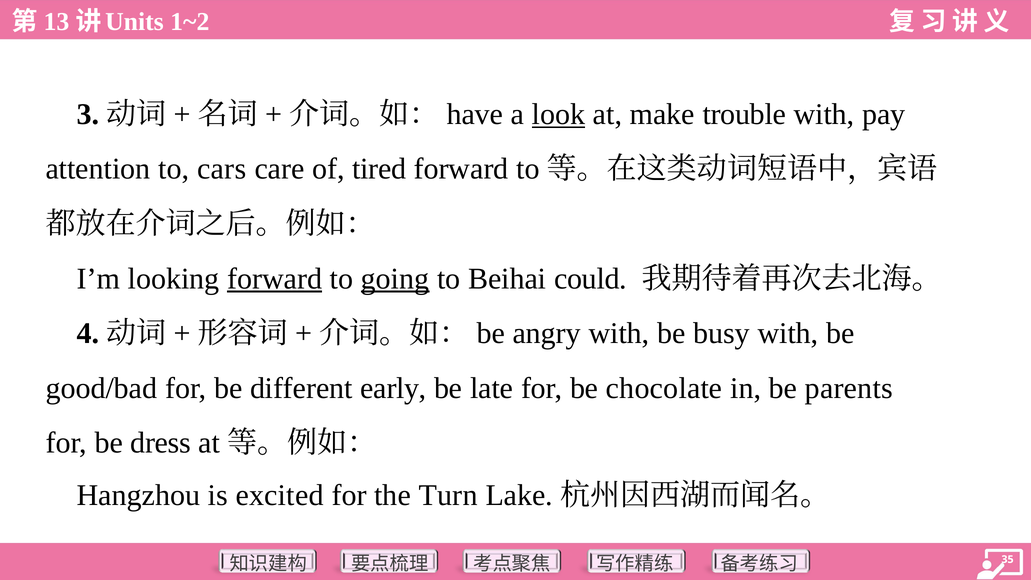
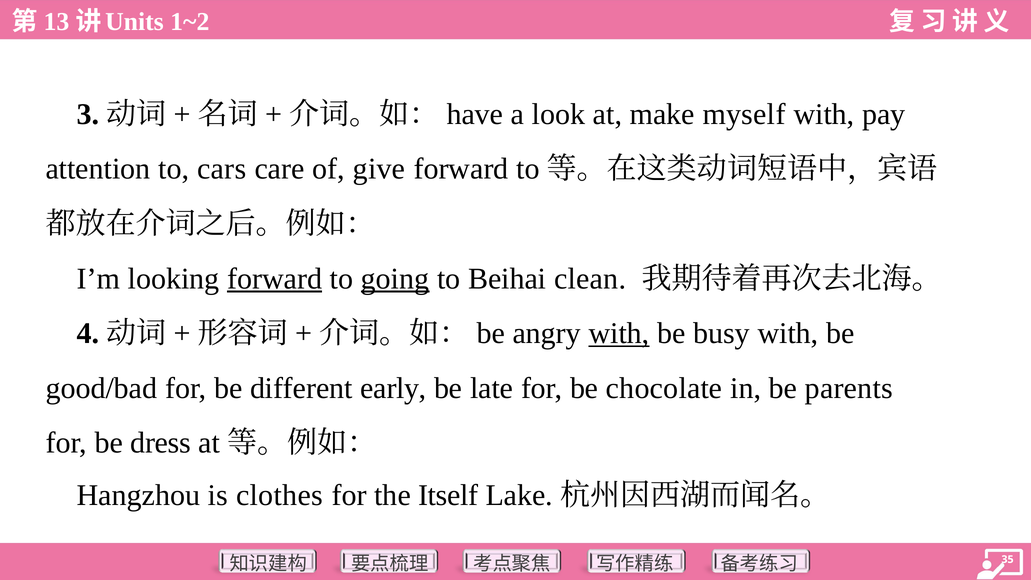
look underline: present -> none (559, 114)
trouble: trouble -> myself (744, 114)
tired: tired -> give (379, 169)
could: could -> clean (590, 279)
with underline: none -> present (619, 333)
excited: excited -> clothes (280, 495)
Turn: Turn -> Itself (448, 495)
